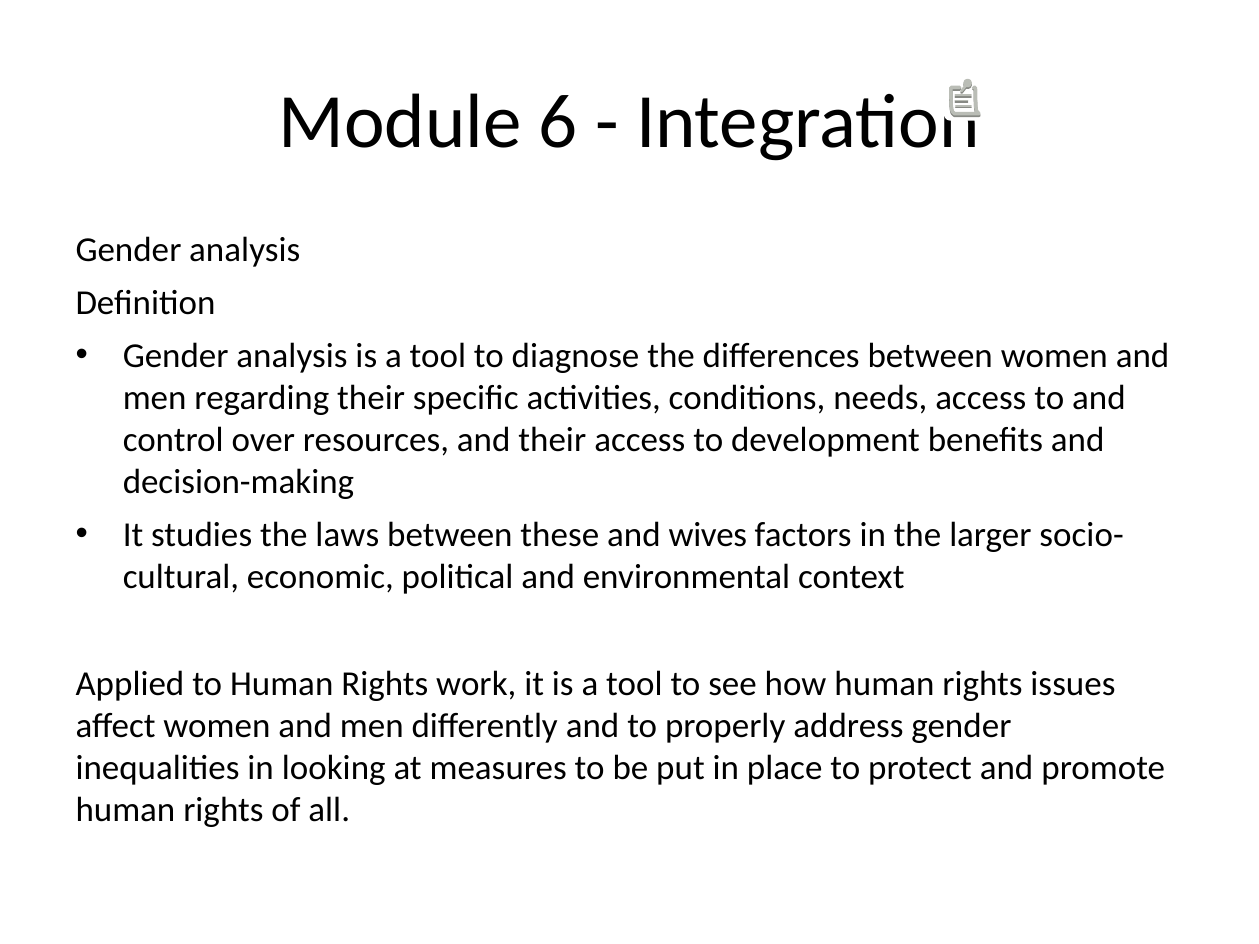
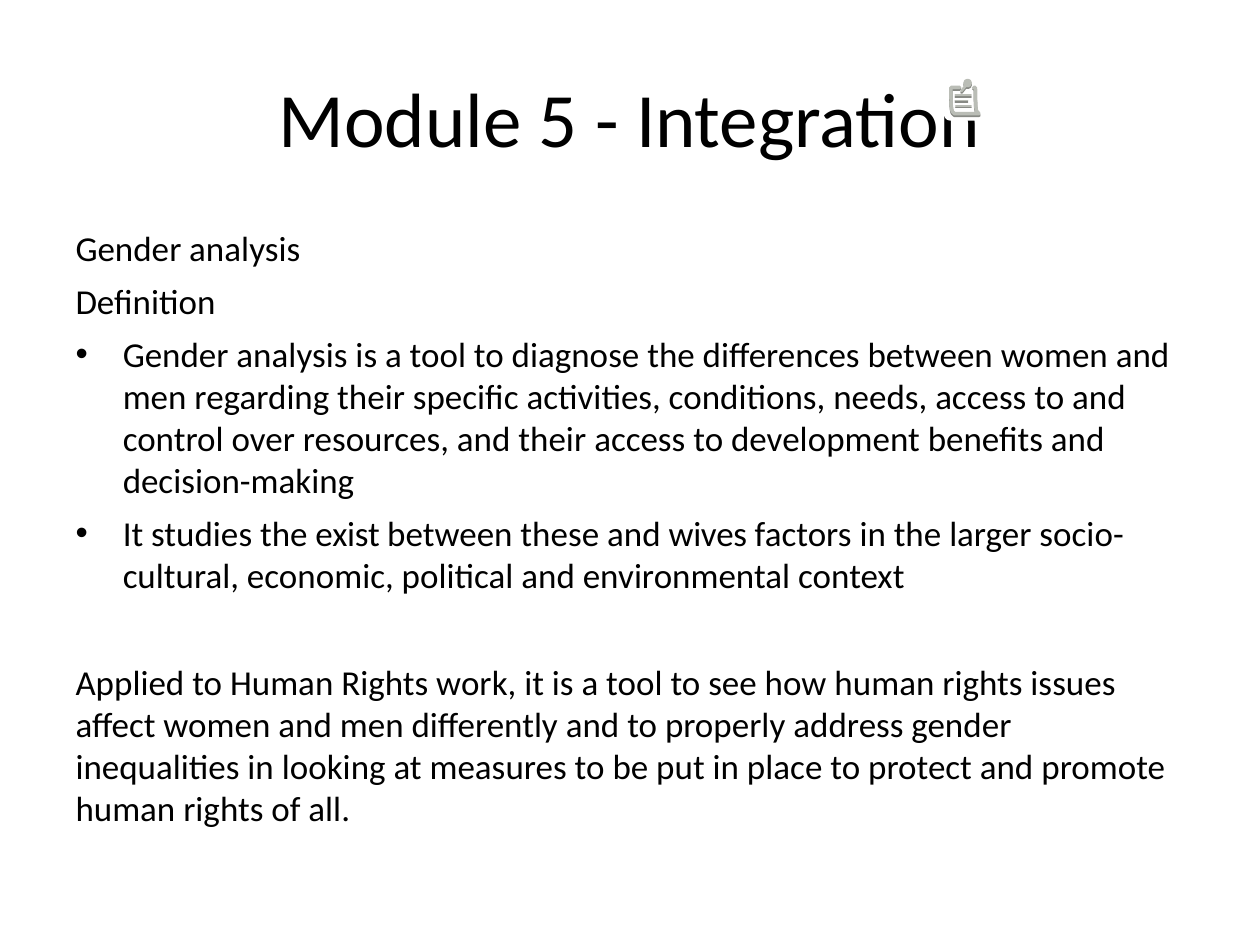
6: 6 -> 5 (558, 122)
laws: laws -> exist (348, 536)
